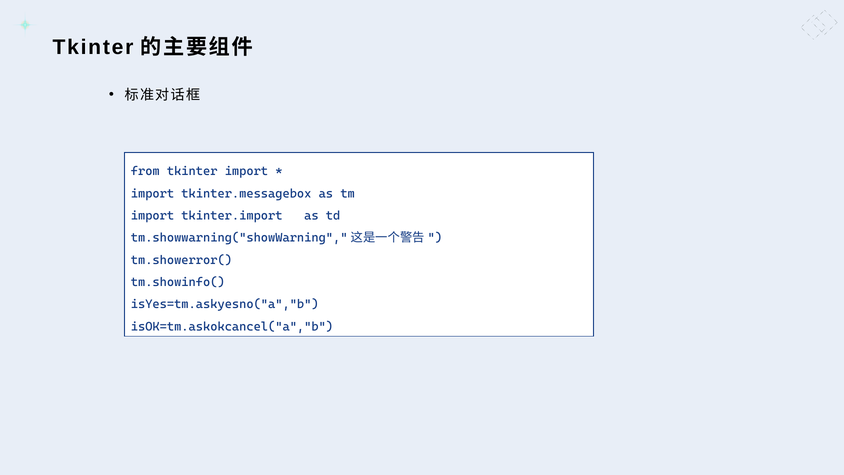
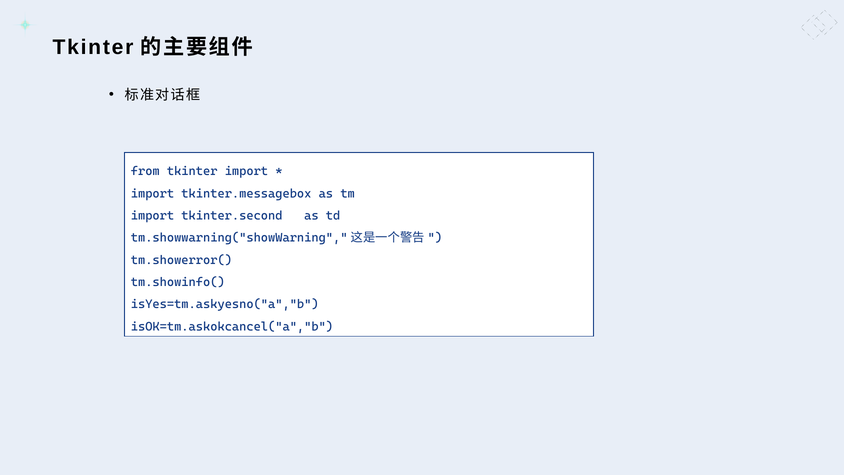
tkinter.import: tkinter.import -> tkinter.second (232, 216)
